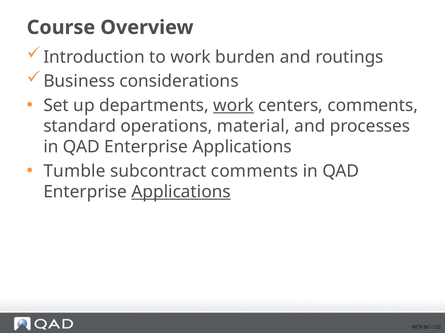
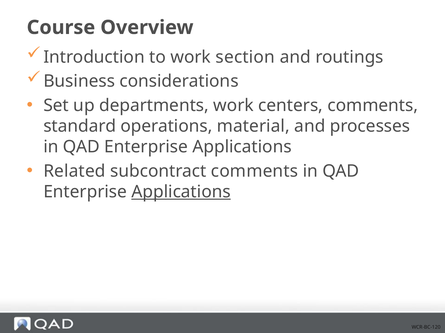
burden: burden -> section (245, 57)
work underline: present -> none (234, 106)
Tumble: Tumble -> Related (74, 172)
